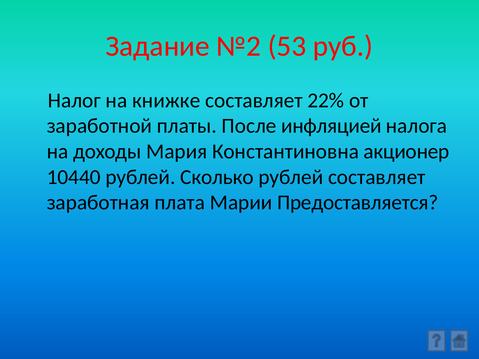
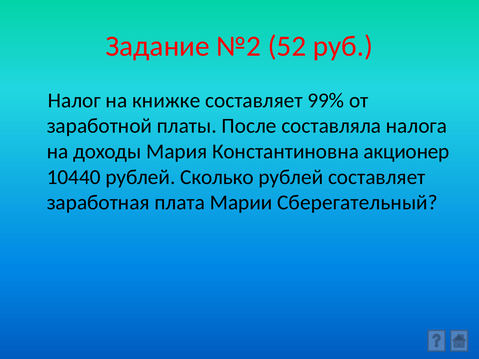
53: 53 -> 52 (287, 46)
22%: 22% -> 99% (326, 100)
инфляцией: инфляцией -> составляла (331, 126)
Предоставляется: Предоставляется -> Сберегательный (357, 203)
